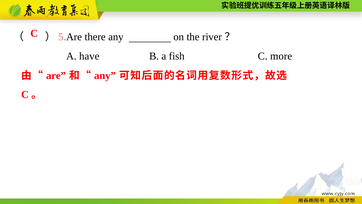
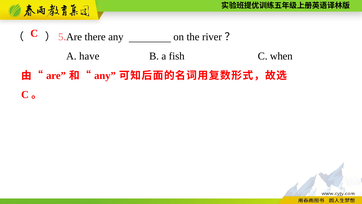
more: more -> when (281, 56)
